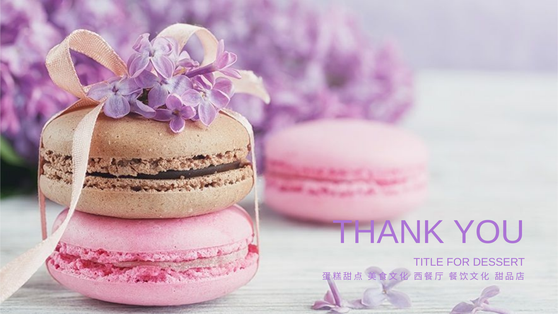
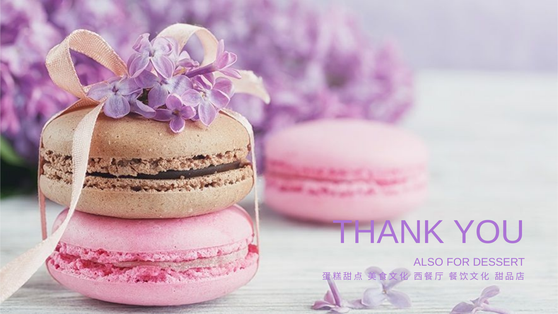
TITLE: TITLE -> ALSO (428, 262)
